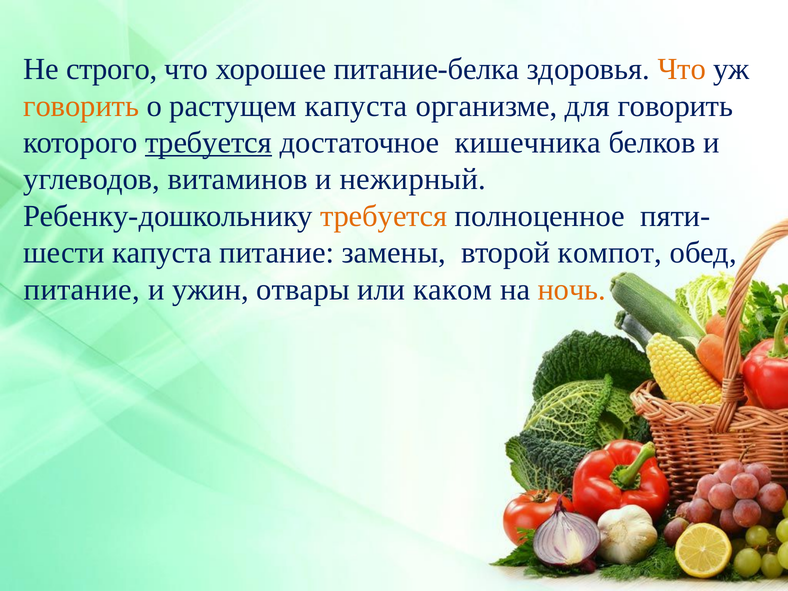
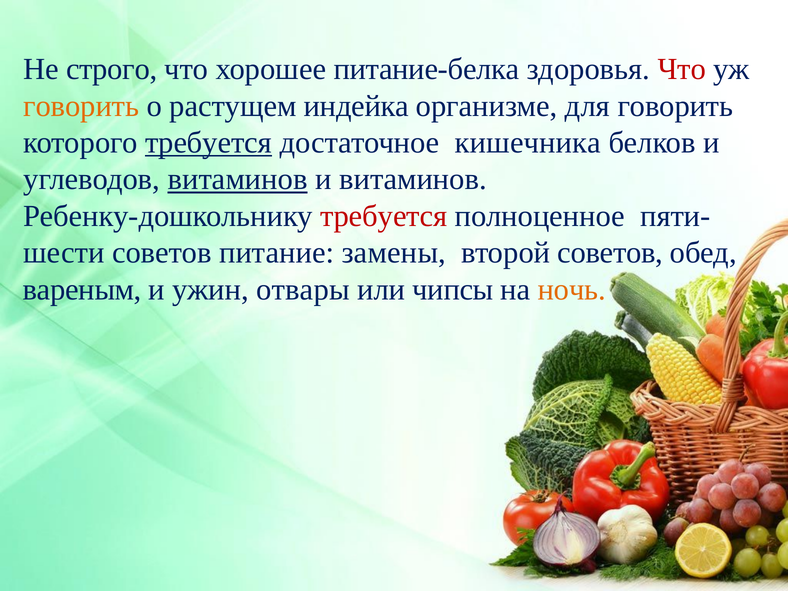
Что colour: orange -> red (682, 69)
растущем капуста: капуста -> индейка (356, 106)
витаминов underline: none -> present (238, 179)
и нежирный: нежирный -> витаминов (413, 179)
требуется colour: orange -> red (384, 216)
капуста: капуста -> советов (162, 253)
второй компот: компот -> советов (610, 253)
питание: питание -> вареным (82, 289)
каком: каком -> чипсы (453, 289)
